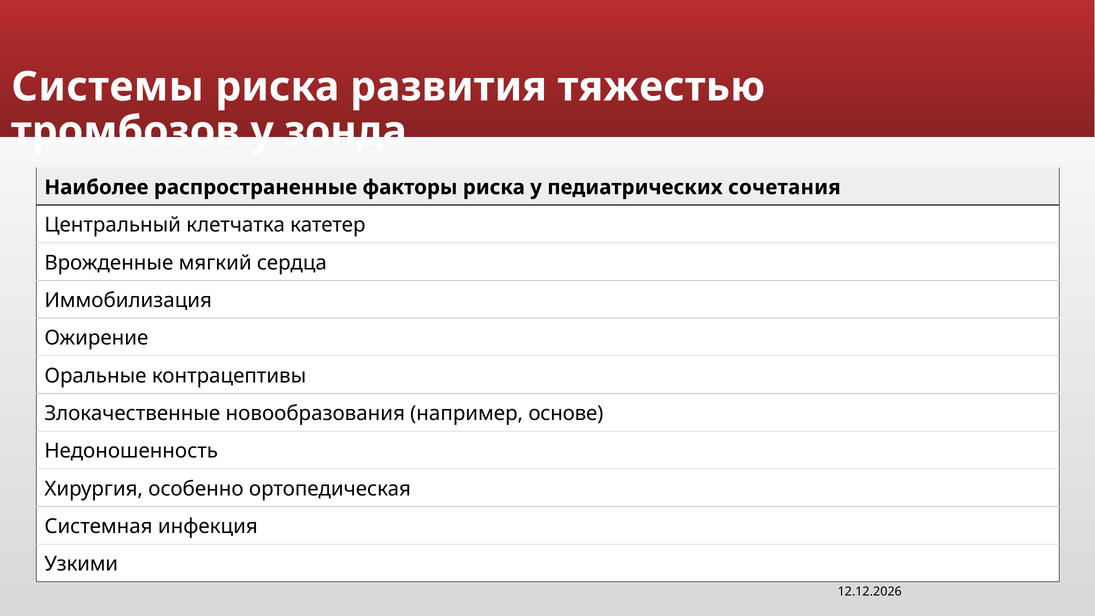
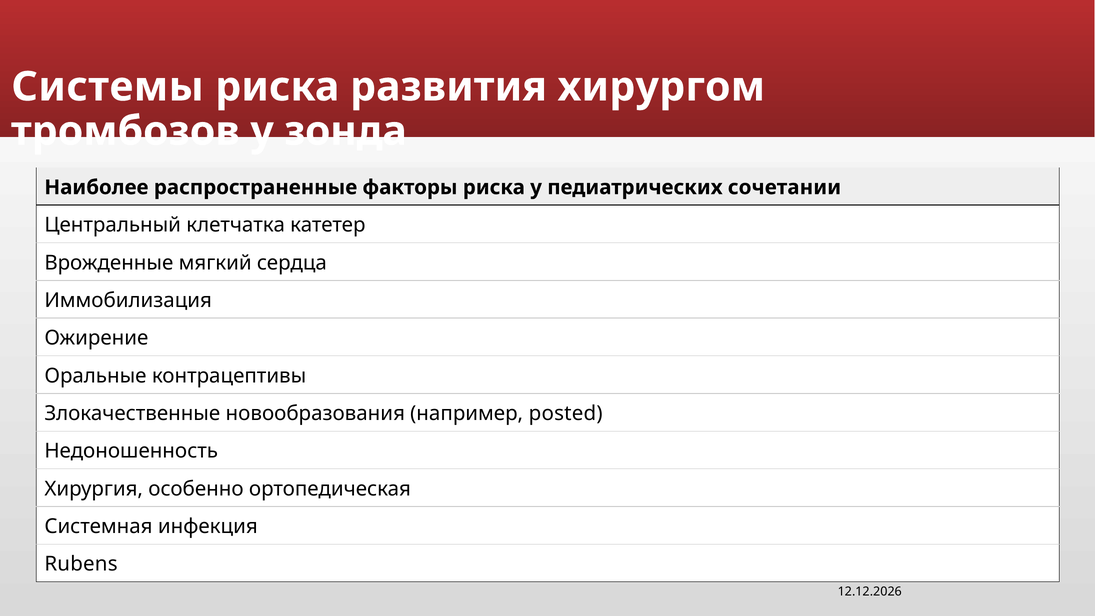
тяжестью: тяжестью -> хирургом (661, 87)
сочетания: сочетания -> сочетании (784, 187)
основе: основе -> posted (566, 413)
Узкими: Узкими -> Rubens (81, 564)
